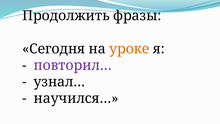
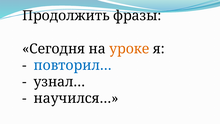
повторил… colour: purple -> blue (73, 65)
